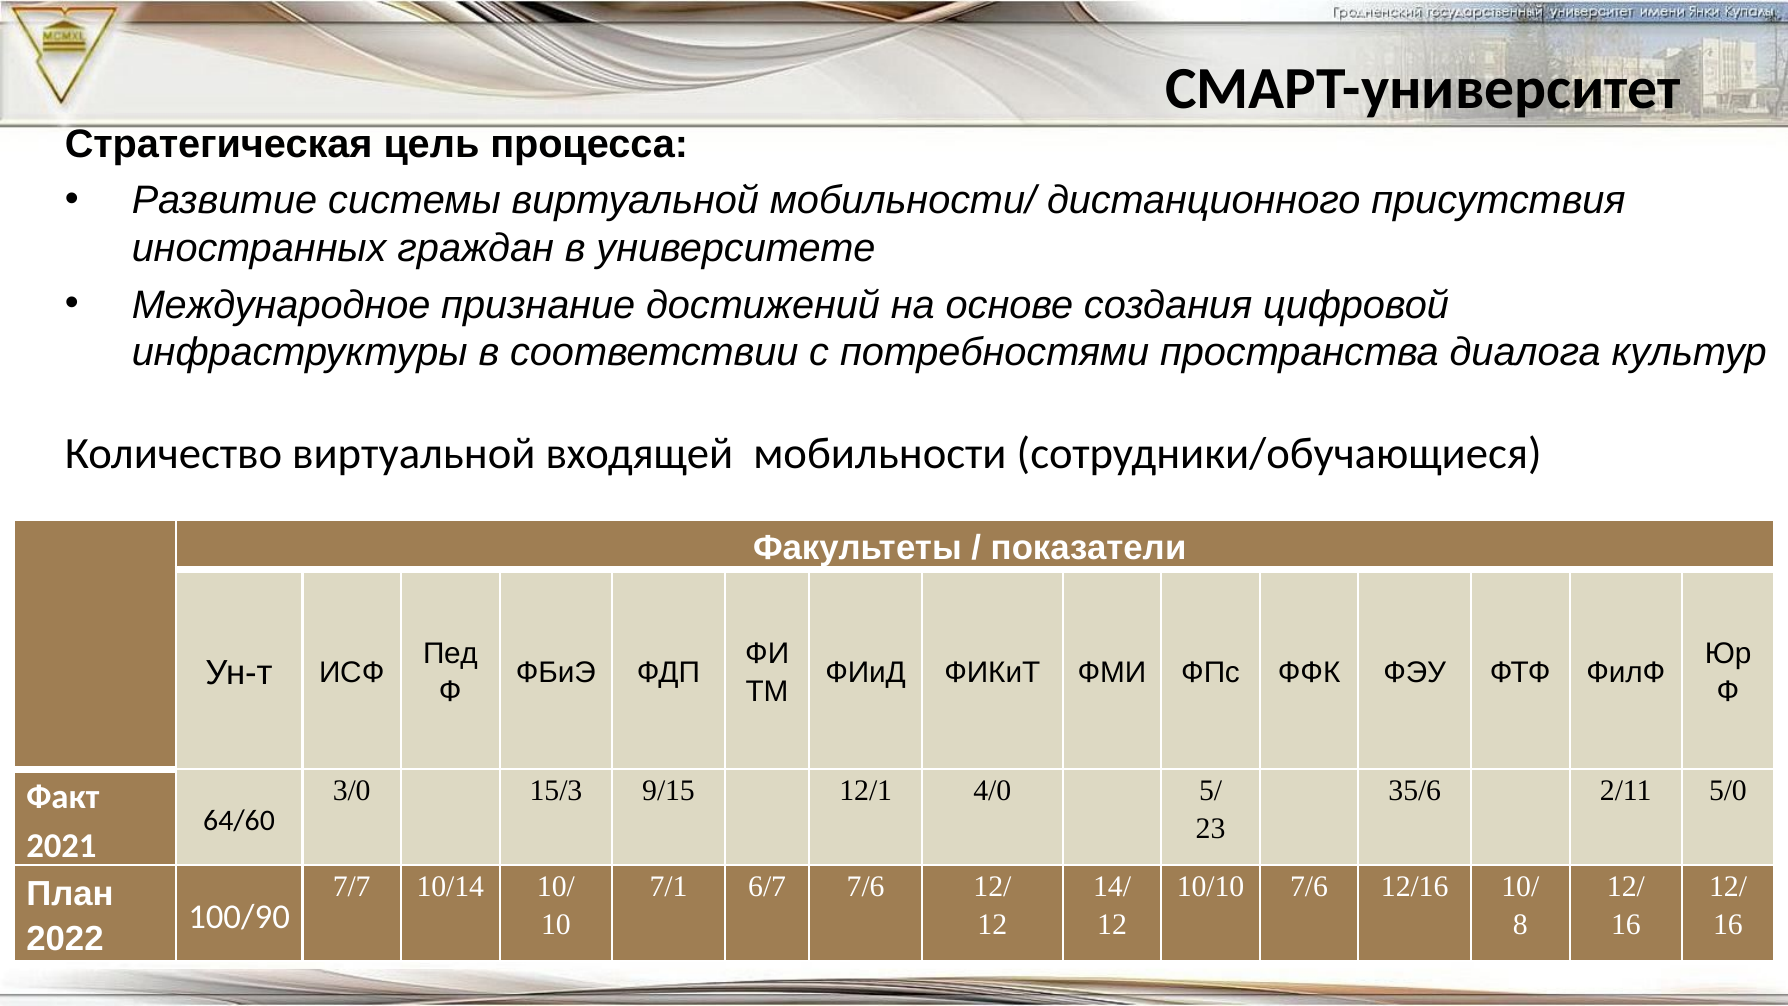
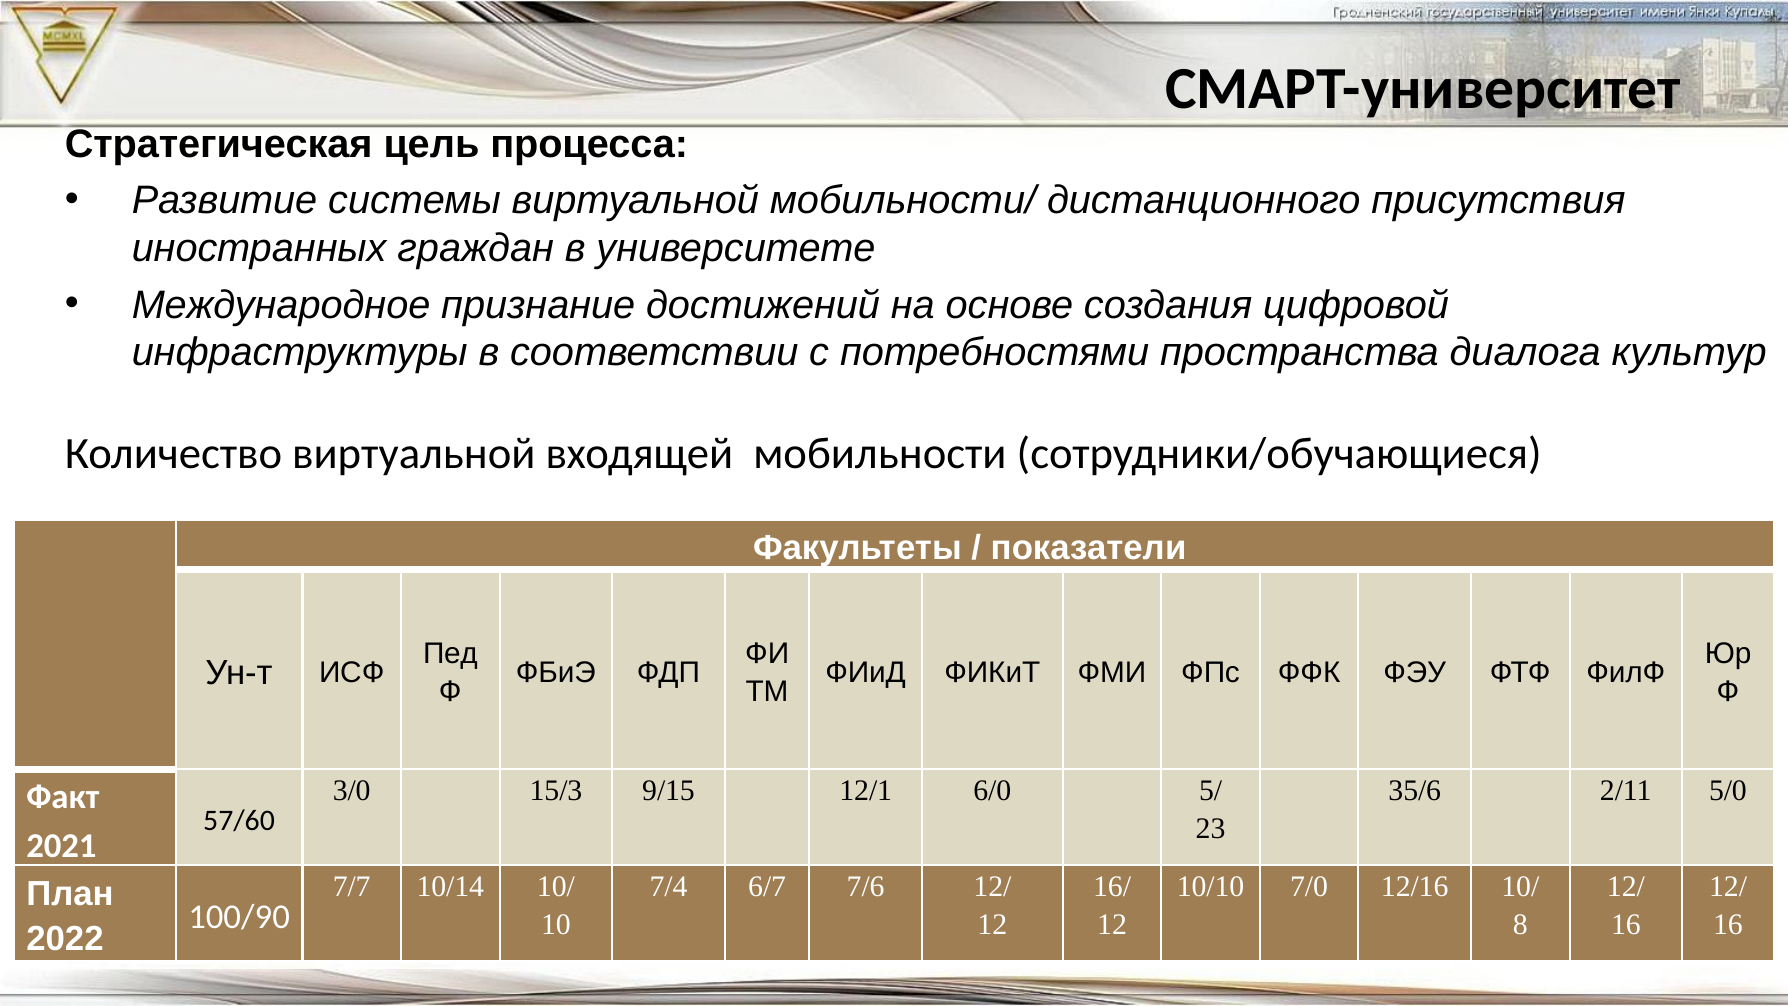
4/0: 4/0 -> 6/0 (992, 791)
64/60: 64/60 -> 57/60 (239, 820)
7/1: 7/1 -> 7/4 (669, 887)
14/: 14/ -> 16/ (1112, 887)
10/10 7/6: 7/6 -> 7/0 (1309, 887)
